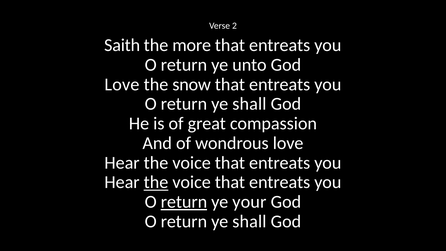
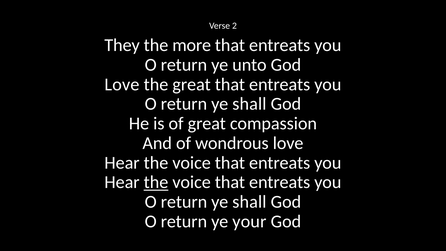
Saith: Saith -> They (122, 45)
the snow: snow -> great (192, 84)
return underline: present -> none (184, 202)
your: your -> shall (249, 202)
shall: shall -> your (249, 221)
